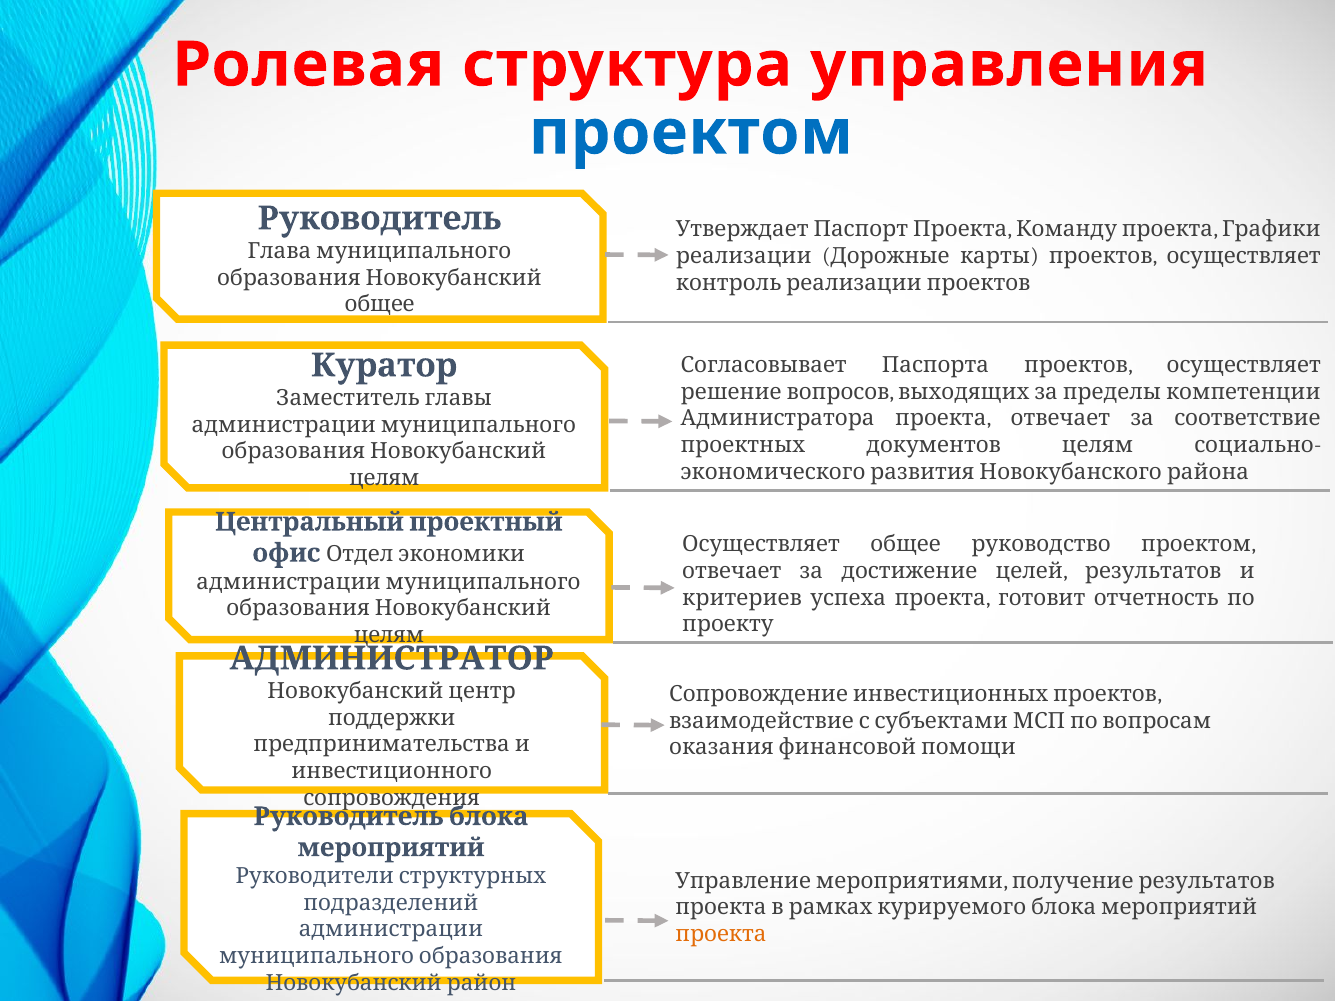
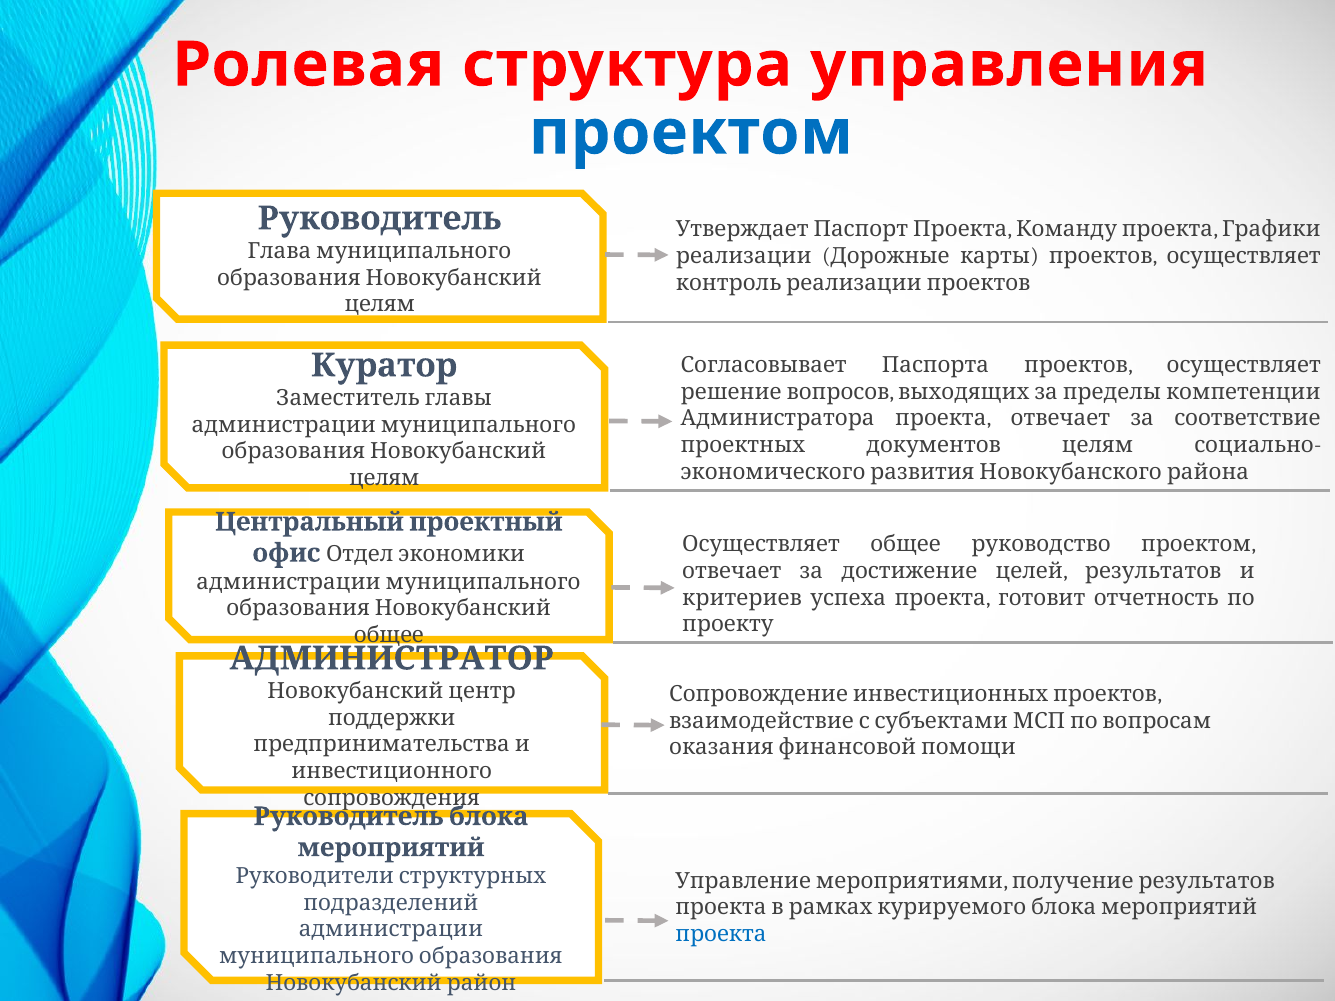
общее: общее -> целям (380, 304)
целям: целям -> общее (389, 635)
проекта colour: orange -> blue (721, 934)
